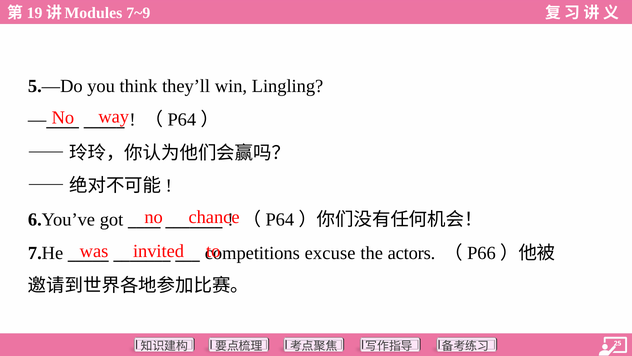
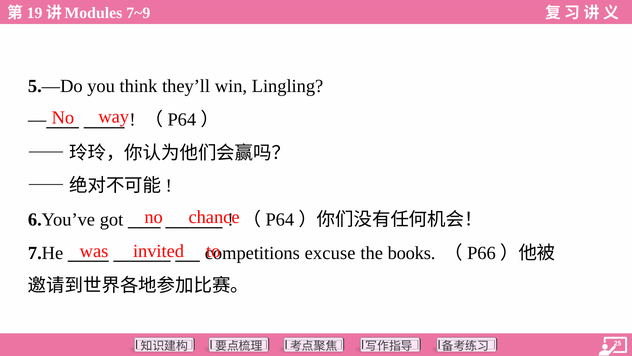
actors: actors -> books (411, 253)
